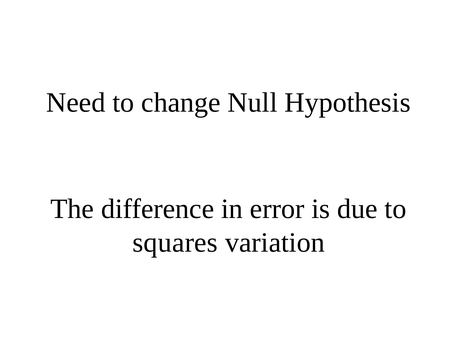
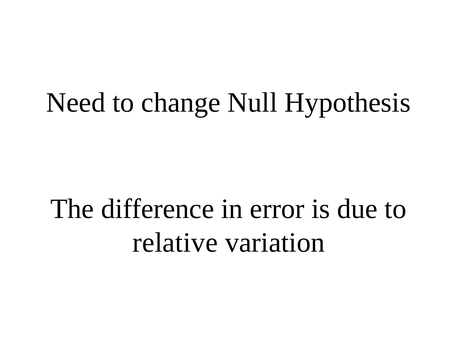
squares: squares -> relative (175, 243)
